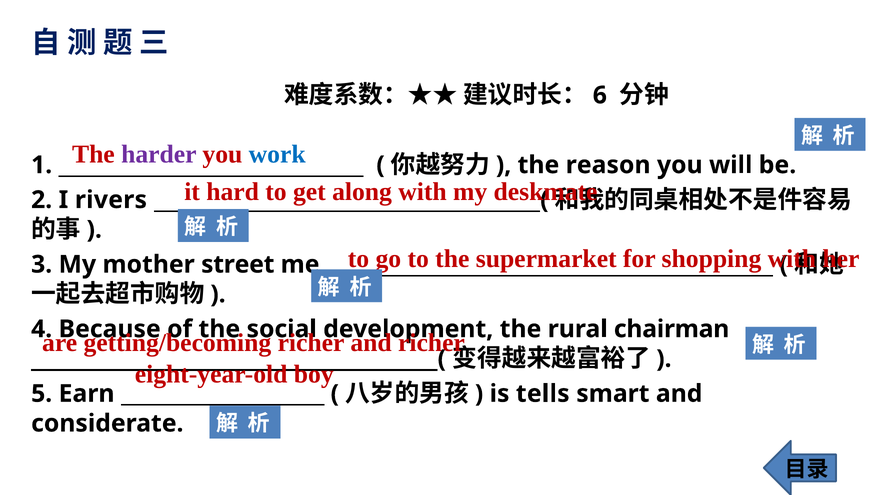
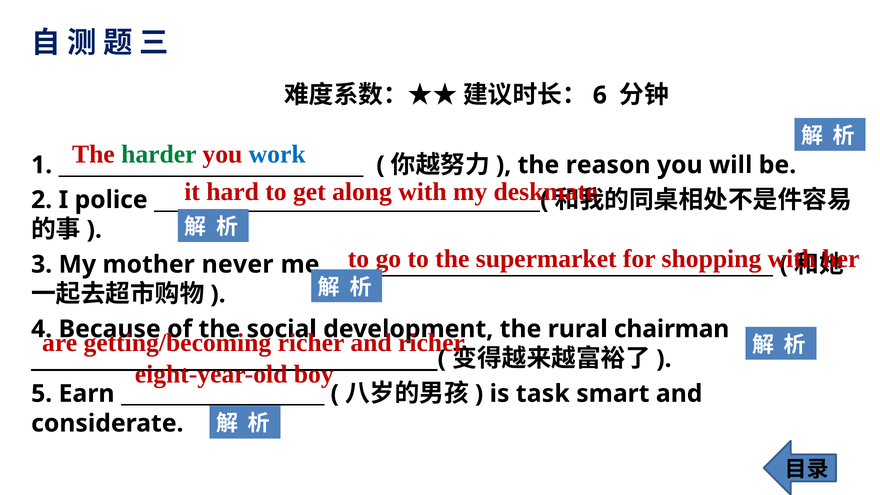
harder colour: purple -> green (159, 154)
rivers: rivers -> police (111, 200)
street: street -> never (238, 264)
tells: tells -> task (543, 394)
